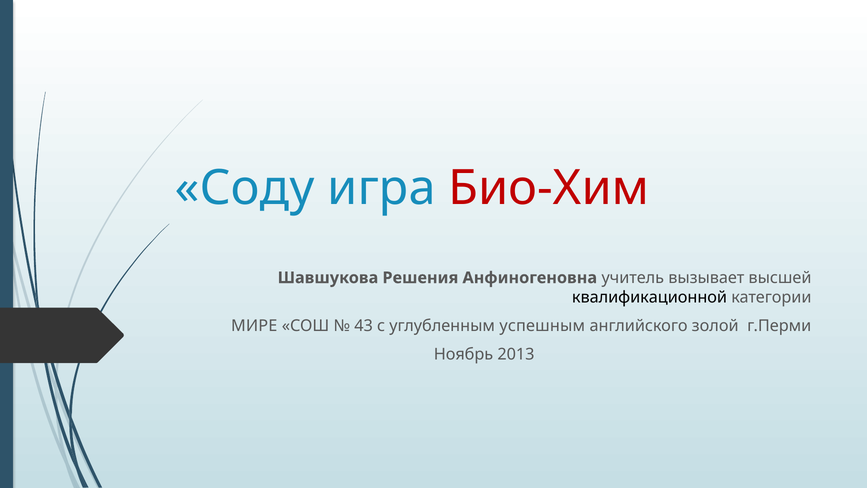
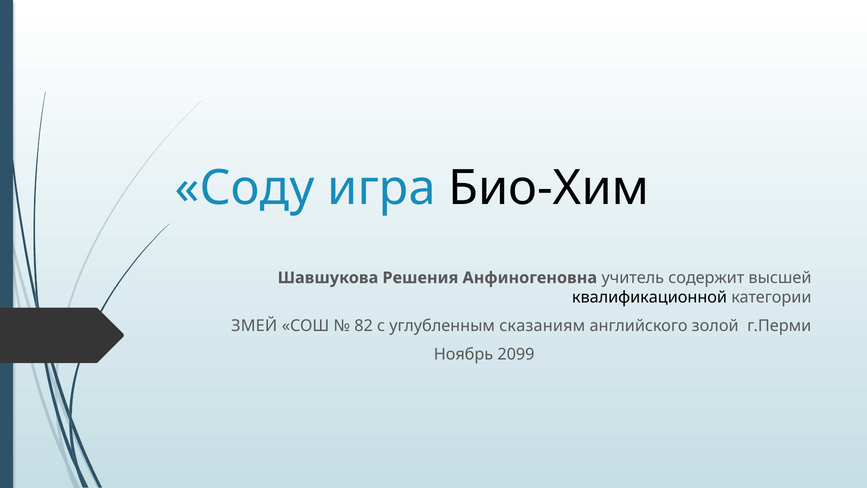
Био-Хим colour: red -> black (549, 188)
вызывает: вызывает -> содержит (706, 278)
МИРЕ: МИРЕ -> ЗМЕЙ (254, 326)
43: 43 -> 82 (364, 326)
успешным: успешным -> сказаниям (542, 326)
2013: 2013 -> 2099 (516, 354)
